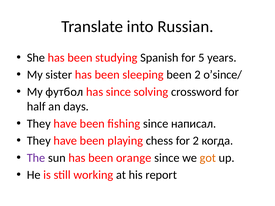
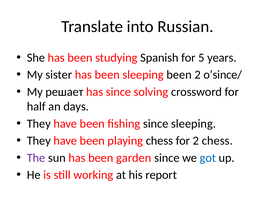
футбол: футбол -> решает (64, 92)
since написал: написал -> sleeping (194, 124)
2 когда: когда -> chess (217, 141)
orange: orange -> garden (134, 158)
got colour: orange -> blue (208, 158)
